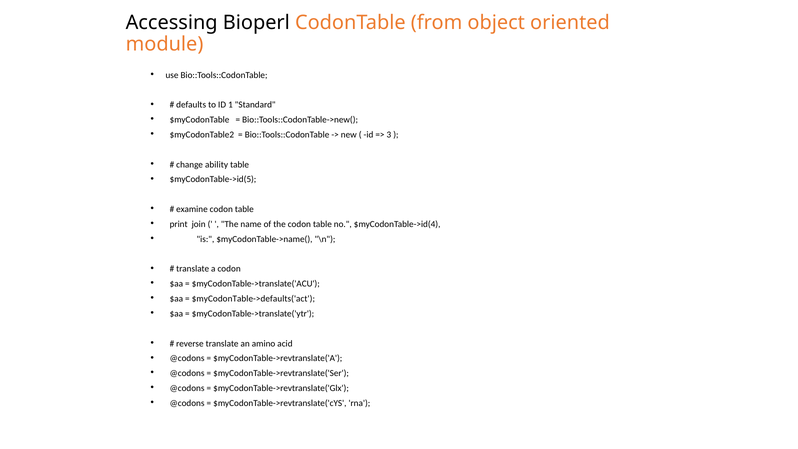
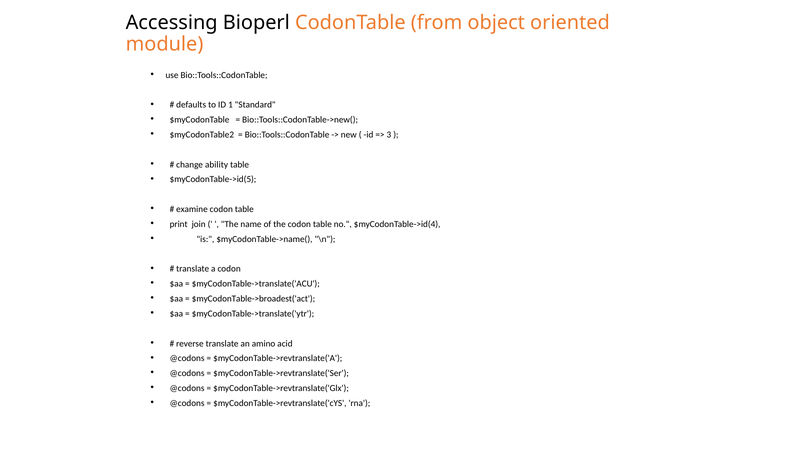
$myCodonTable->defaults('act: $myCodonTable->defaults('act -> $myCodonTable->broadest('act (253, 299)
